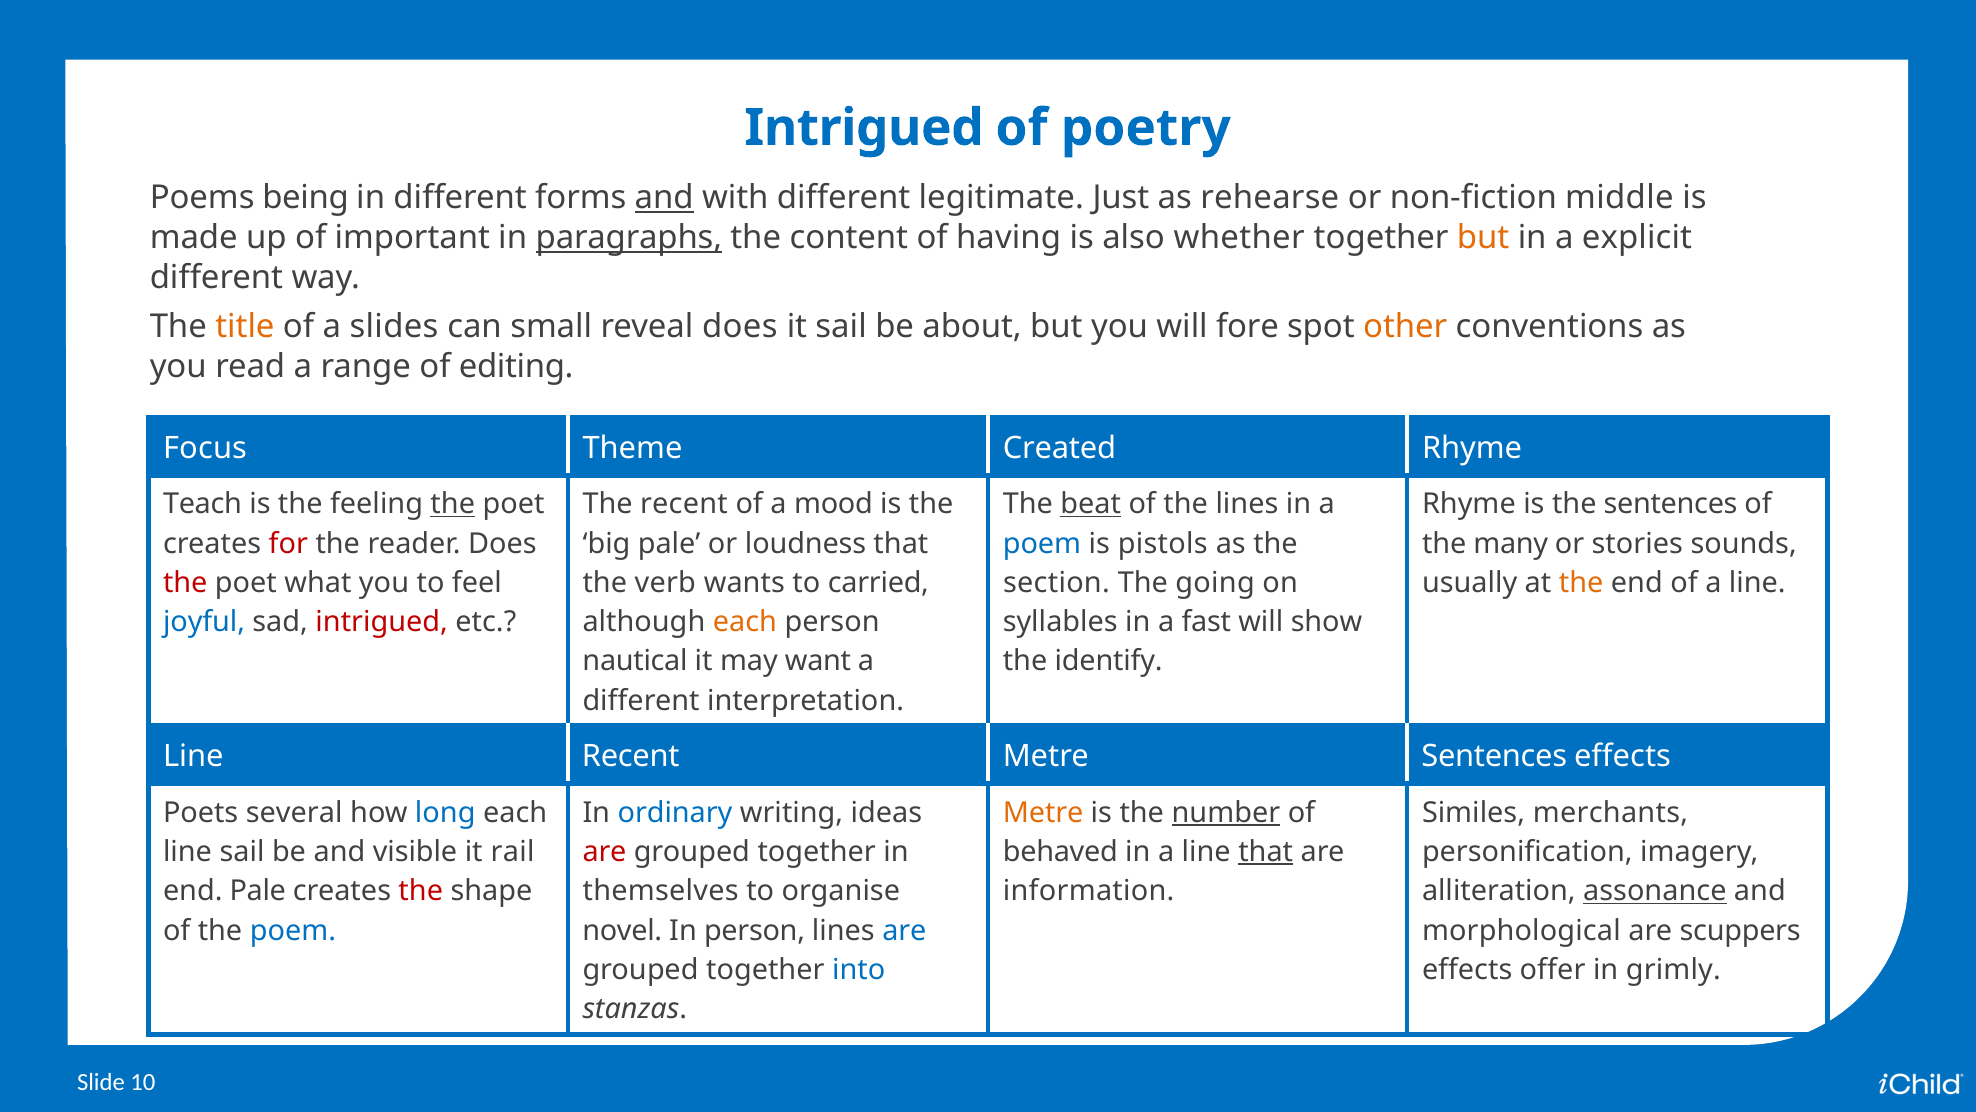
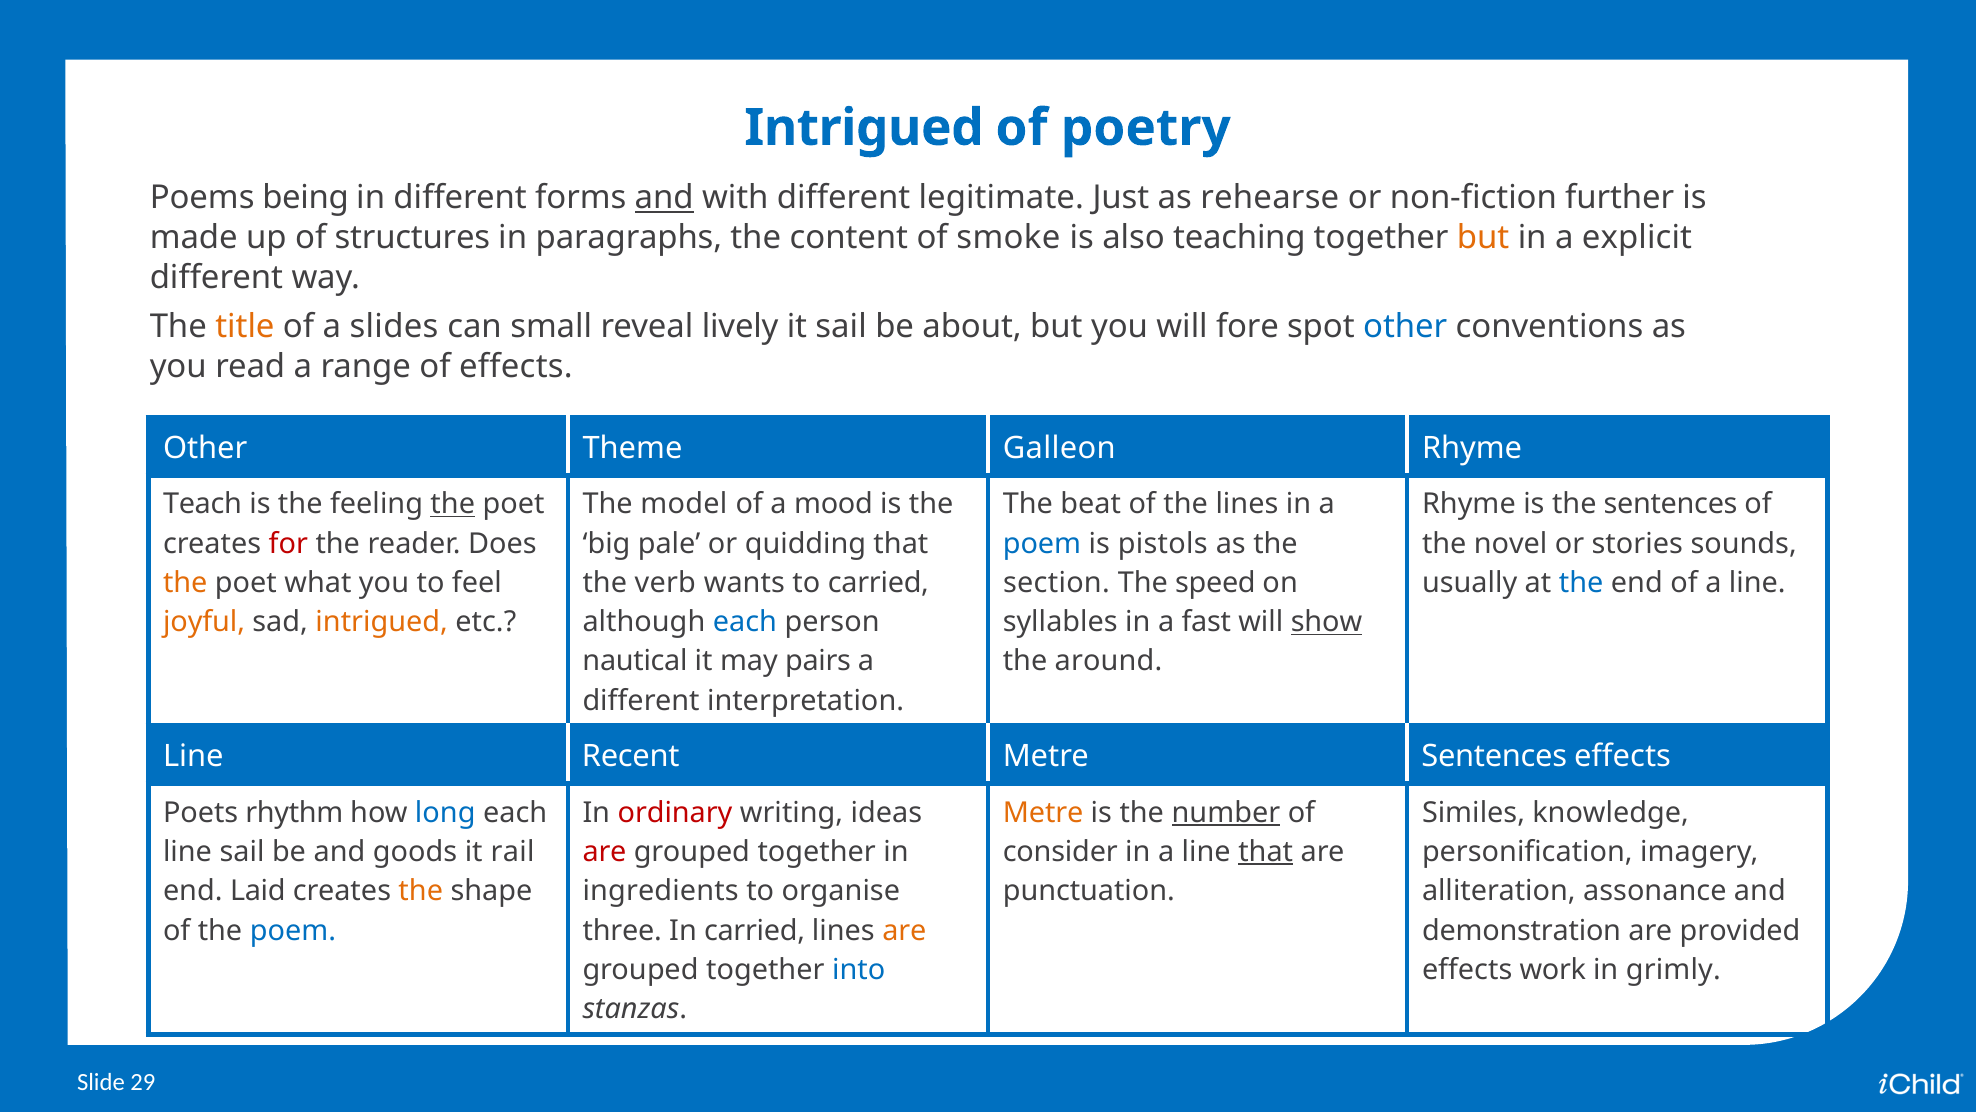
middle: middle -> further (1620, 198)
important: important -> structures (412, 238)
paragraphs underline: present -> none (629, 238)
having: having -> smoke (1008, 238)
whether: whether -> teaching (1239, 238)
reveal does: does -> lively (740, 327)
other colour: orange -> blue (1405, 327)
of editing: editing -> effects (516, 366)
Focus: Focus -> Other (205, 448)
Created: Created -> Galleon (1059, 448)
The recent: recent -> model (684, 504)
beat underline: present -> none (1091, 504)
loudness: loudness -> quidding (806, 543)
many: many -> novel (1511, 543)
the colour: red -> orange (185, 583)
going: going -> speed (1215, 583)
the colour: orange -> blue (1581, 583)
joyful colour: blue -> orange (204, 622)
intrigued colour: red -> orange (382, 622)
each colour: orange -> blue (745, 622)
show underline: none -> present (1326, 622)
want: want -> pairs (818, 661)
identify: identify -> around (1108, 661)
several: several -> rhythm (294, 812)
ordinary colour: blue -> red (675, 812)
merchants: merchants -> knowledge (1611, 812)
visible: visible -> goods (415, 852)
behaved: behaved -> consider (1060, 852)
end Pale: Pale -> Laid (258, 891)
the colour: red -> orange (421, 891)
themselves: themselves -> ingredients (661, 891)
information: information -> punctuation (1089, 891)
assonance underline: present -> none (1655, 891)
novel: novel -> three (622, 930)
In person: person -> carried (755, 930)
are colour: blue -> orange (904, 930)
morphological: morphological -> demonstration (1522, 930)
scuppers: scuppers -> provided (1740, 930)
offer: offer -> work (1553, 969)
10: 10 -> 29 (143, 1082)
